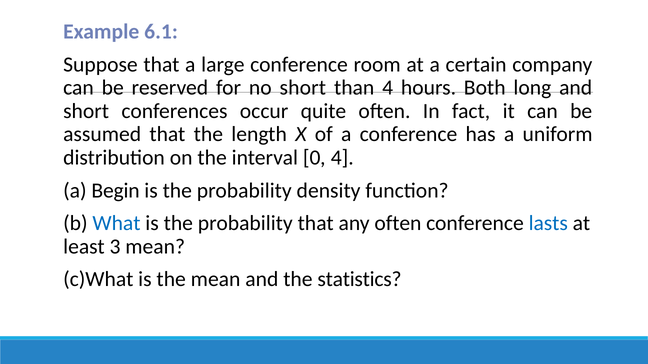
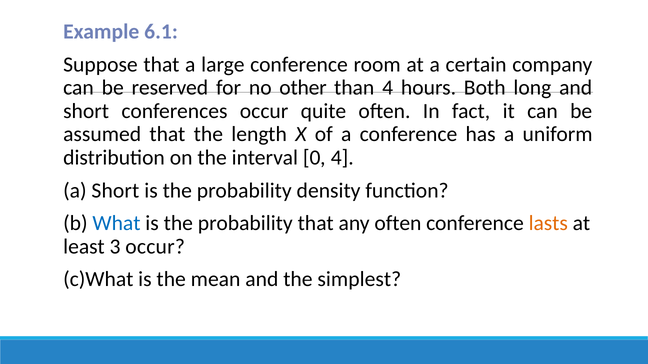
no short: short -> other (303, 88)
a Begin: Begin -> Short (115, 191)
lasts colour: blue -> orange (548, 223)
3 mean: mean -> occur (155, 247)
statistics: statistics -> simplest (359, 280)
